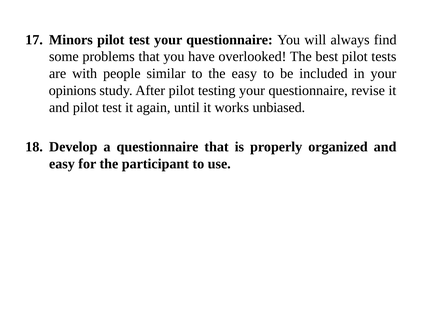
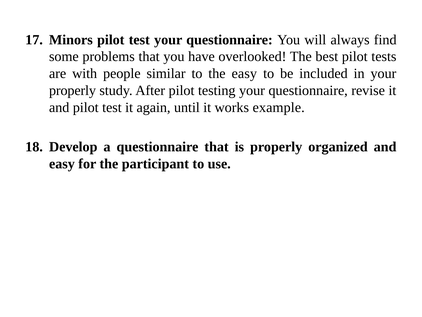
opinions: opinions -> properly (73, 90)
unbiased: unbiased -> example (279, 107)
